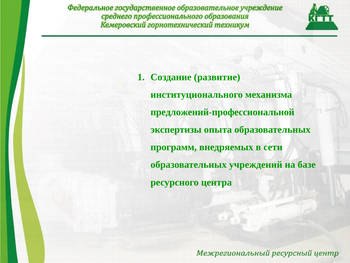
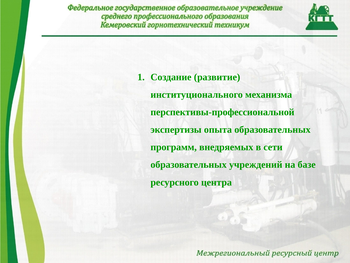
предложений-профессиональной: предложений-профессиональной -> перспективы-профессиональной (222, 112)
